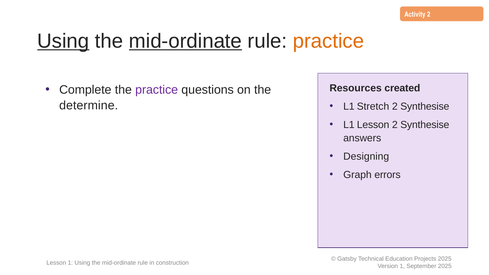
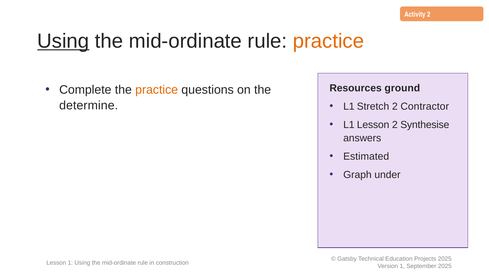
mid-ordinate underline: present -> none (185, 41)
practice colour: purple -> orange (157, 90)
created: created -> ground (402, 88)
Synthesise: Synthesise -> Contractor (425, 107)
Designing: Designing -> Estimated (366, 156)
errors: errors -> under (387, 175)
